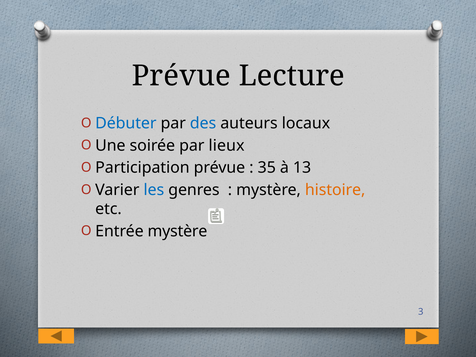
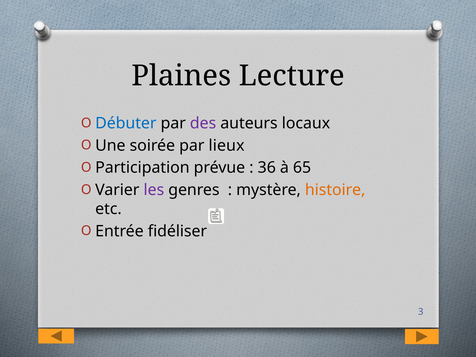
Prévue: Prévue -> Plaines (181, 76)
des colour: blue -> purple (203, 123)
35: 35 -> 36 (267, 168)
13: 13 -> 65 (302, 168)
les colour: blue -> purple (154, 190)
Entrée mystère: mystère -> fidéliser (177, 231)
